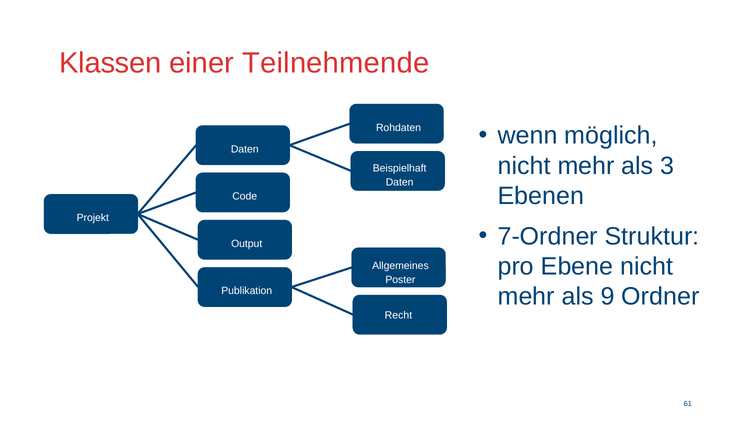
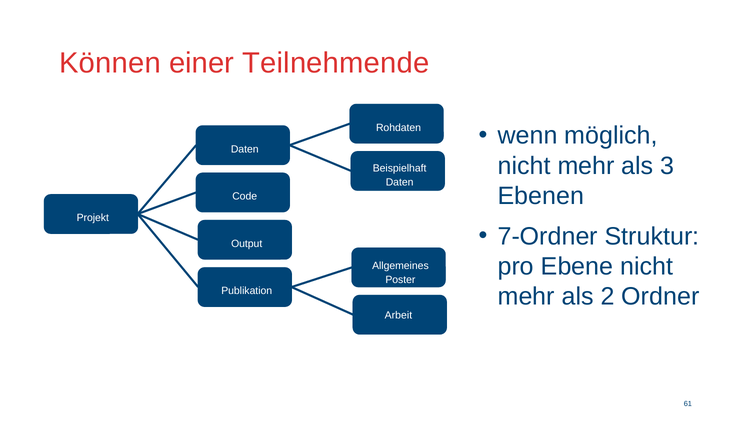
Klassen: Klassen -> Können (110, 63)
9: 9 -> 2 (608, 296)
Recht: Recht -> Arbeit (398, 315)
